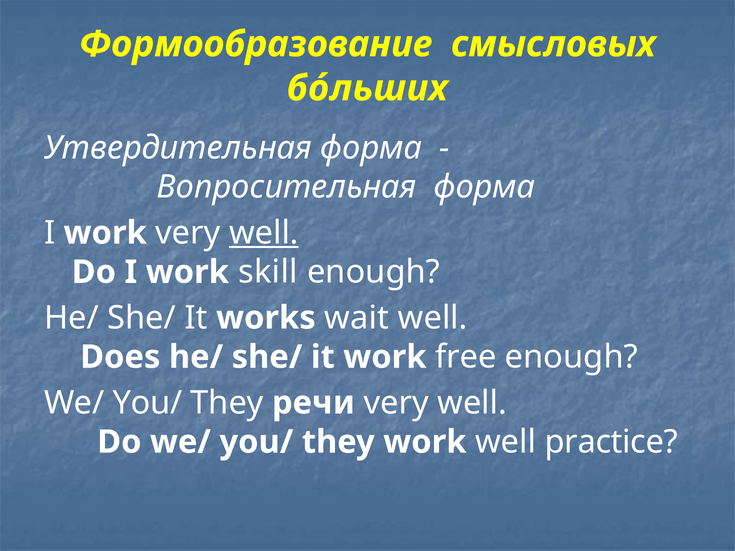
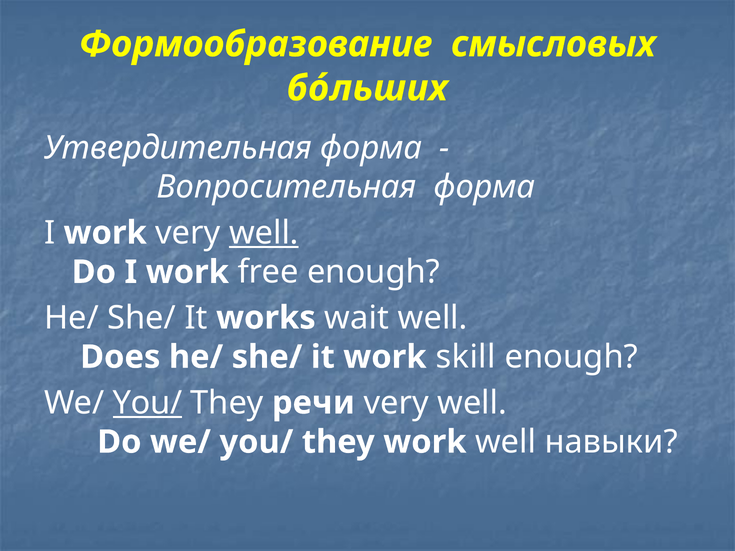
skill: skill -> free (268, 272)
free: free -> skill (466, 357)
You/ underline: none -> present (148, 403)
practice: practice -> навыки (611, 442)
